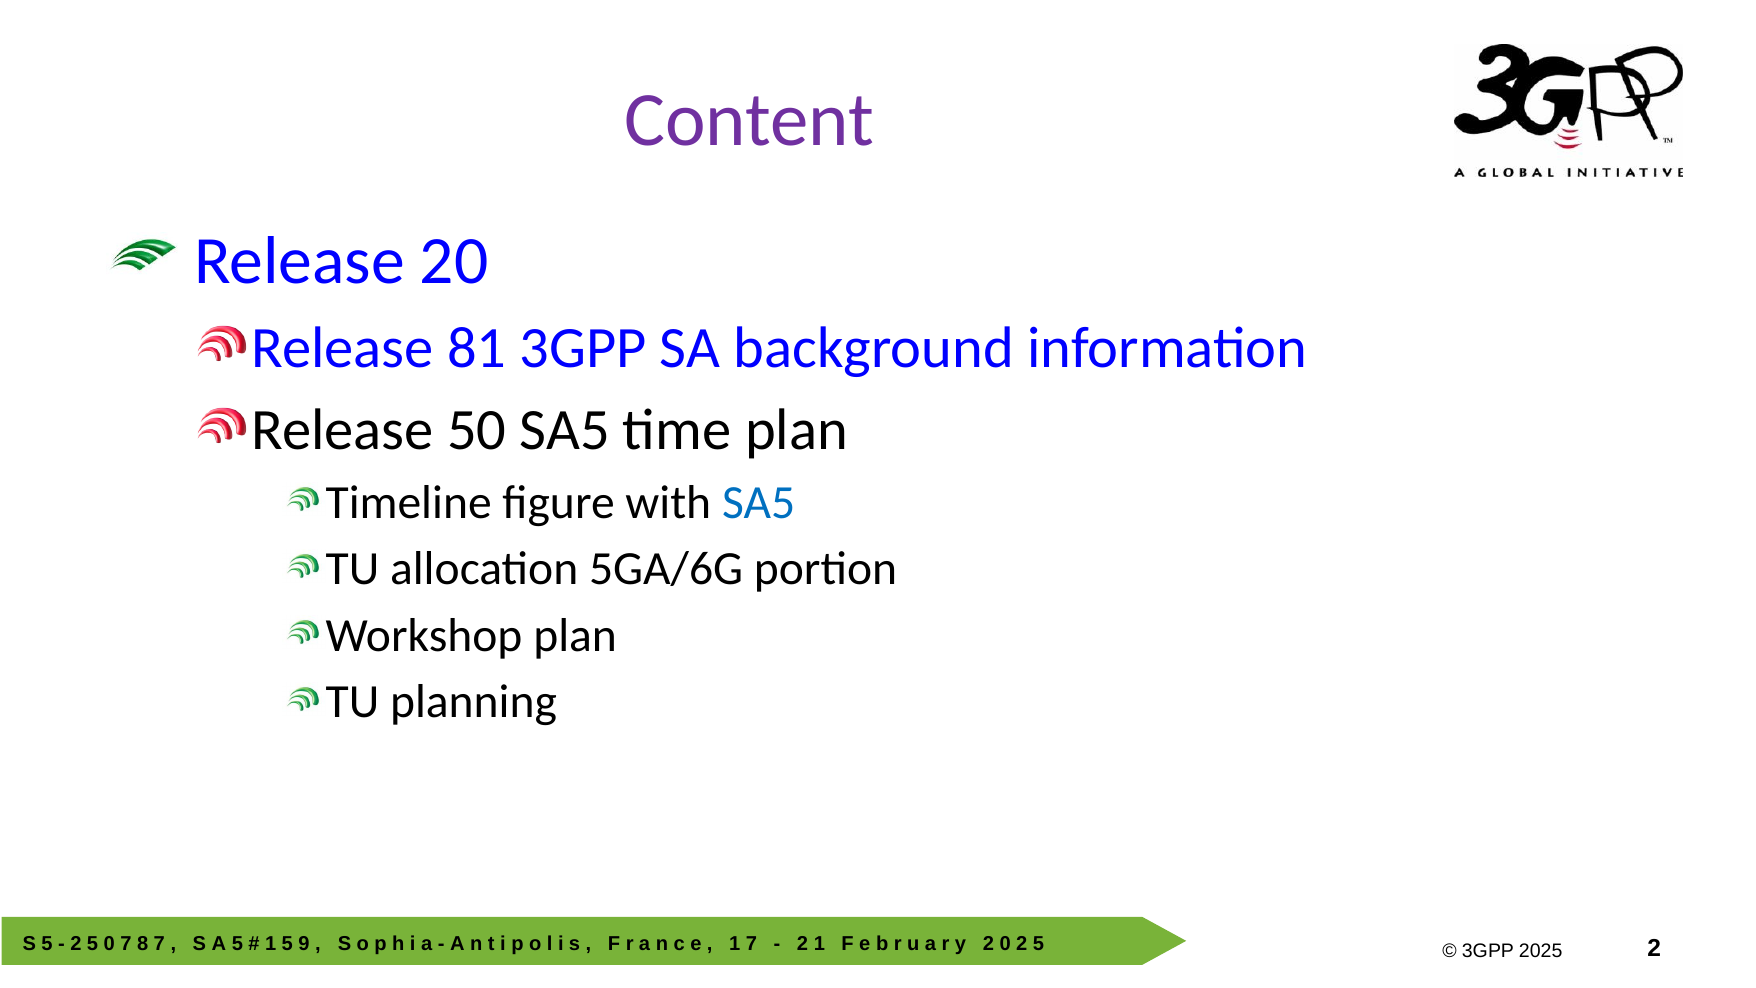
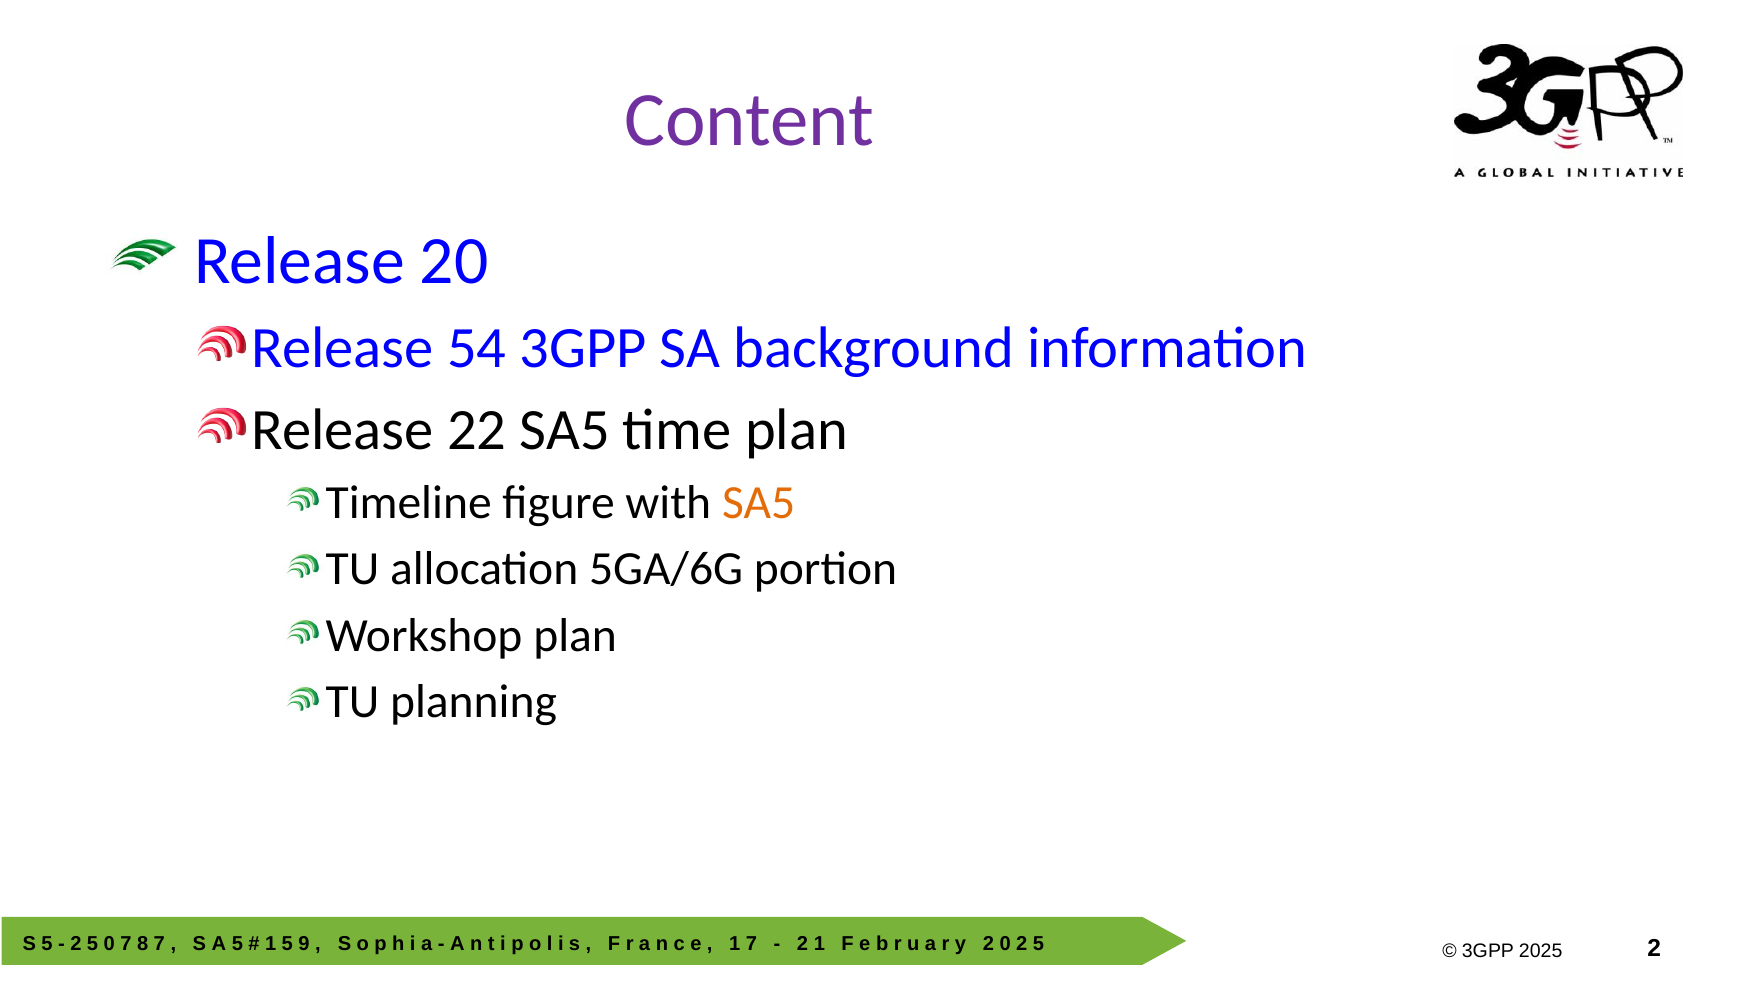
81: 81 -> 54 (477, 348)
50: 50 -> 22 (477, 430)
SA5 colour: blue -> orange (759, 502)
